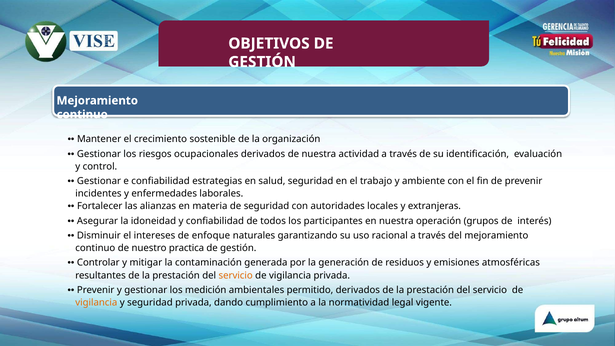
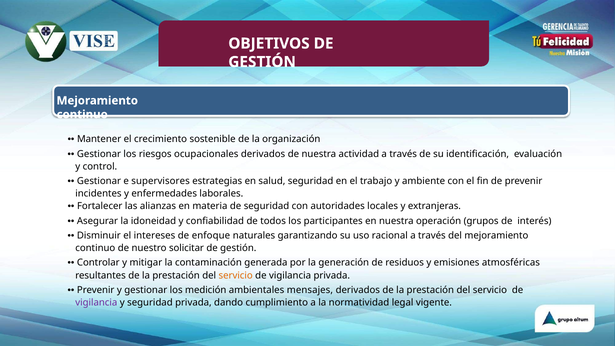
e confiabilidad: confiabilidad -> supervisores (161, 181)
practica: practica -> solicitar (186, 248)
permitido: permitido -> mensajes (310, 290)
vigilancia colour: orange -> purple (96, 303)
